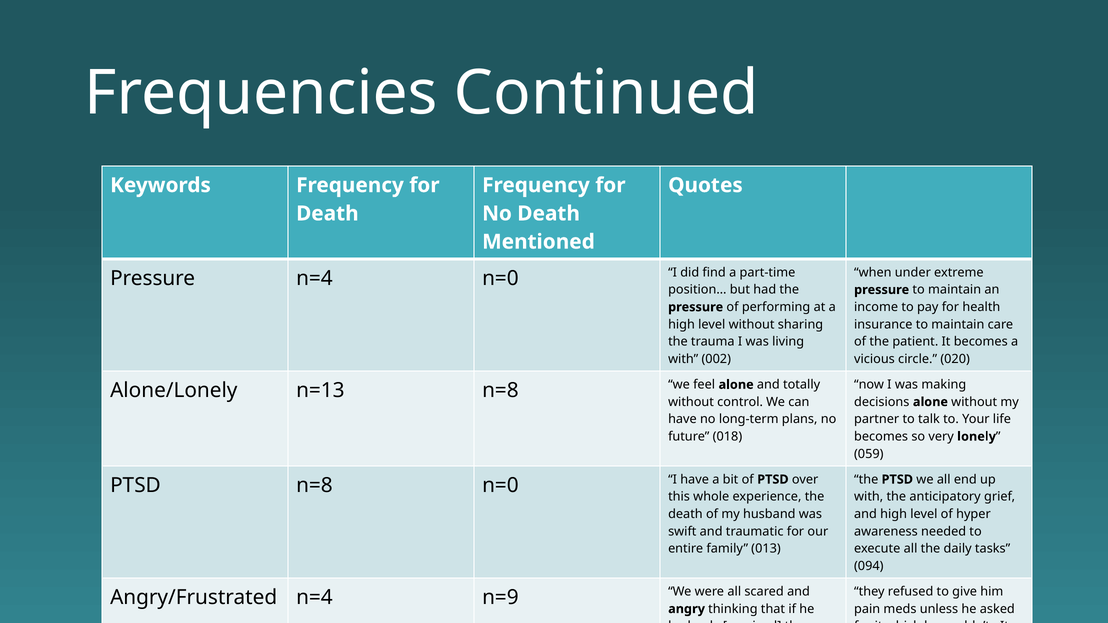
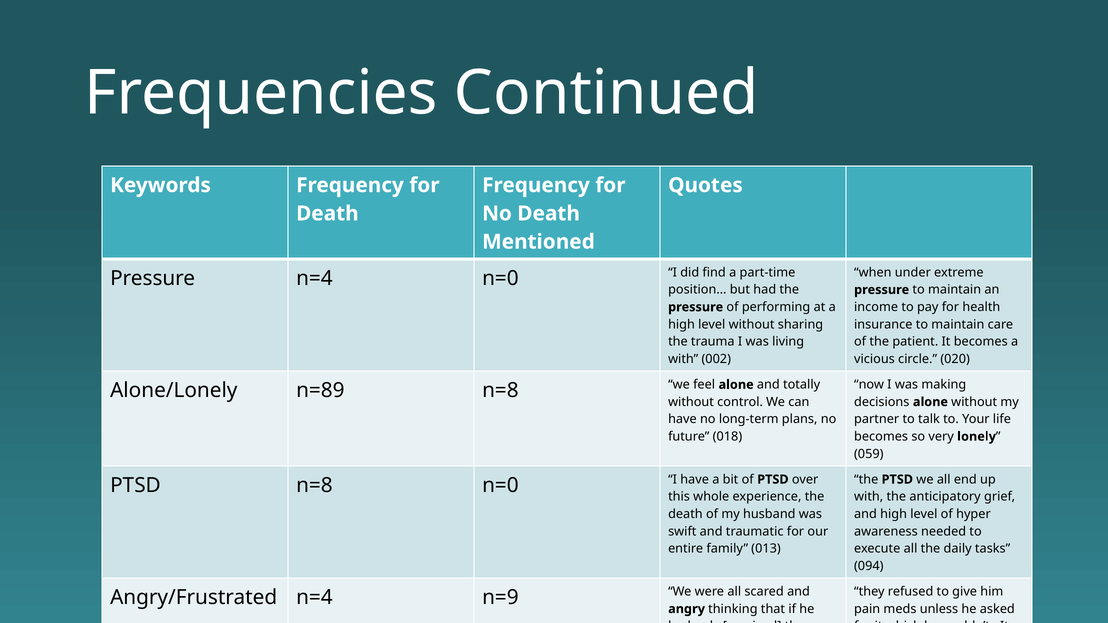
n=13: n=13 -> n=89 (320, 391)
